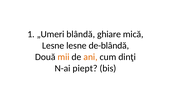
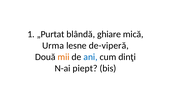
„Umeri: „Umeri -> „Purtat (51, 34)
Lesne: Lesne -> Urma (53, 46)
de-blândă: de-blândă -> de-viperă (109, 46)
ani colour: orange -> blue (90, 57)
